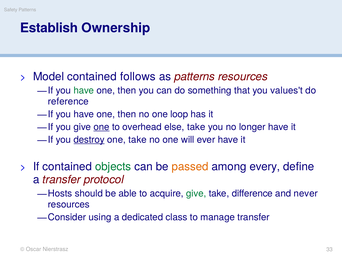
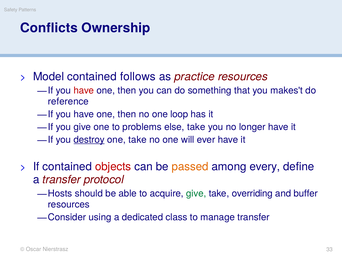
Establish: Establish -> Conflicts (49, 28)
as patterns: patterns -> practice (195, 77)
have colour: green -> red (84, 90)
values't: values't -> makes't (287, 90)
one underline: present -> none (101, 127)
overhead: overhead -> problems (142, 127)
objects colour: green -> red (113, 166)
difference: difference -> overriding (252, 193)
never: never -> buffer (306, 193)
